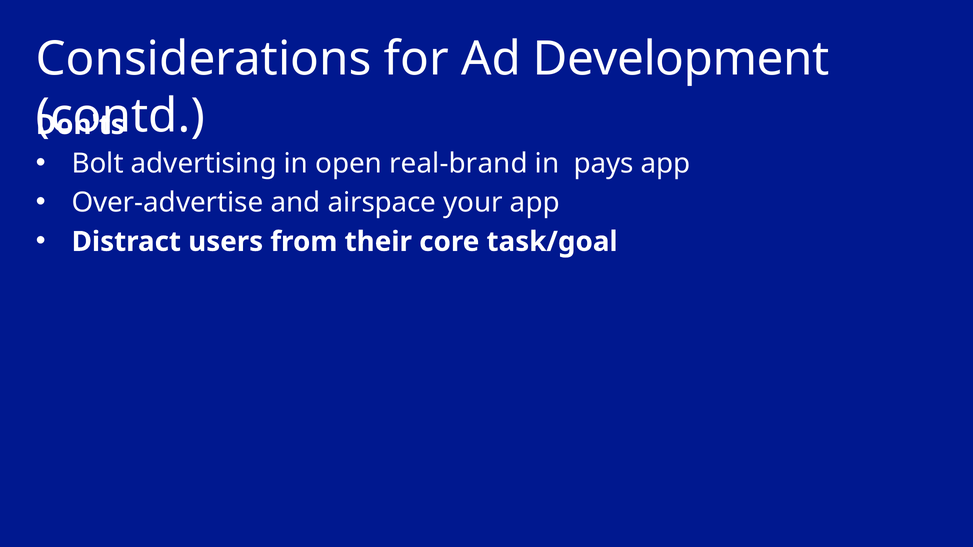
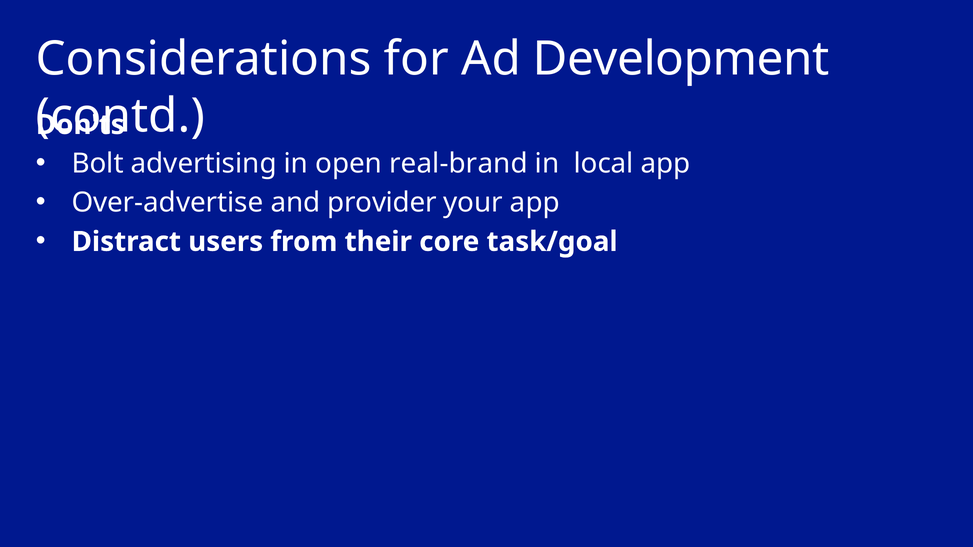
pays: pays -> local (604, 164)
airspace: airspace -> provider (382, 203)
